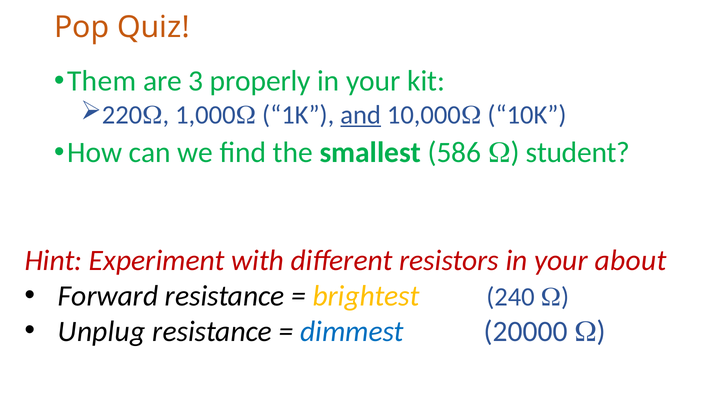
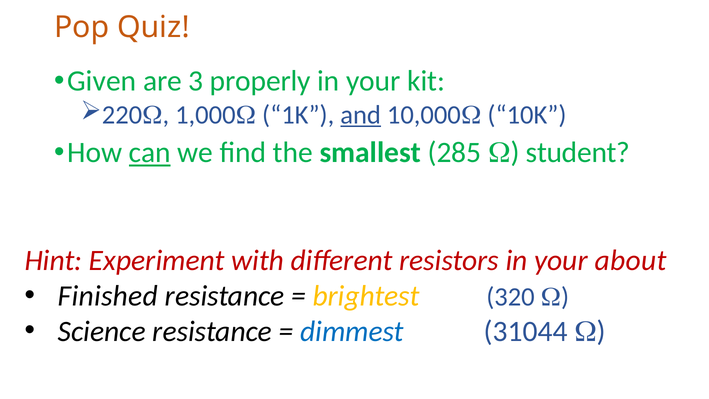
Them: Them -> Given (102, 81)
can underline: none -> present (150, 153)
586: 586 -> 285 (454, 153)
Forward: Forward -> Finished (108, 296)
240: 240 -> 320 (510, 297)
Unplug: Unplug -> Science (102, 331)
20000: 20000 -> 31044 (526, 331)
